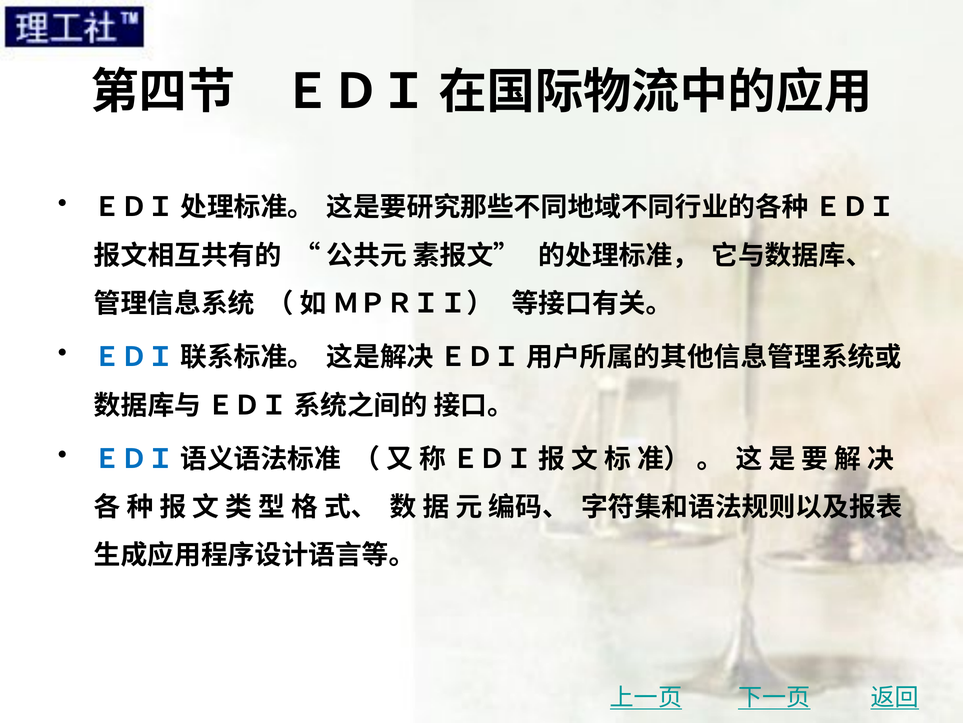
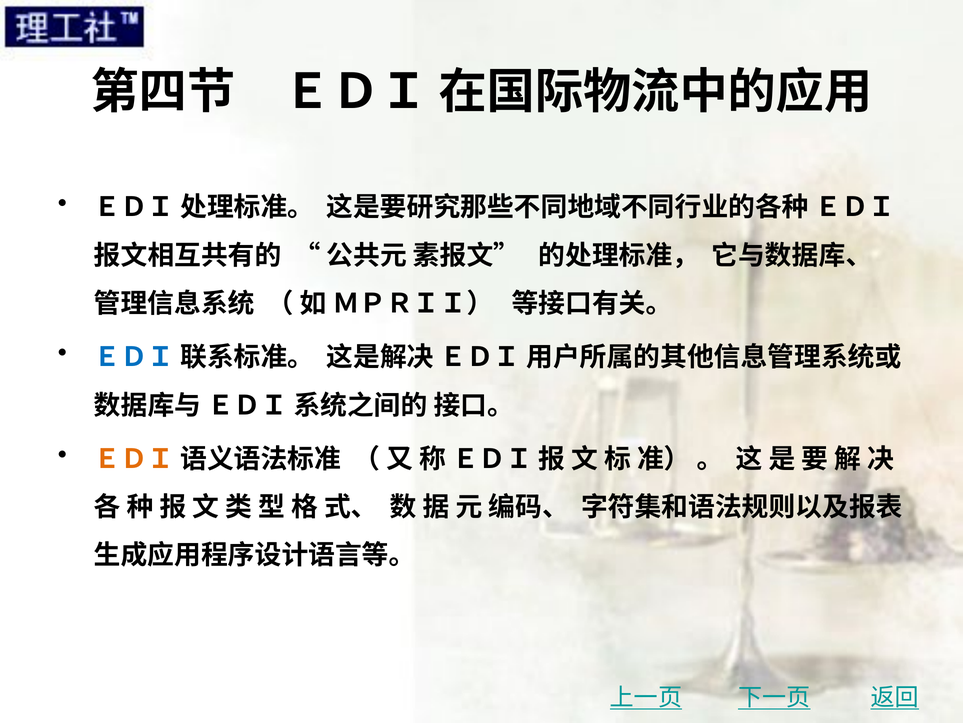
ＥＤＩ colour: blue -> orange (134, 459)
